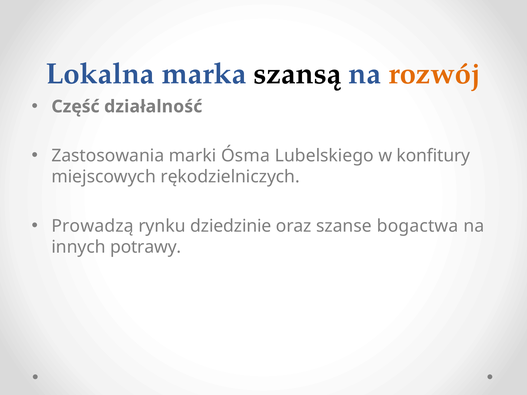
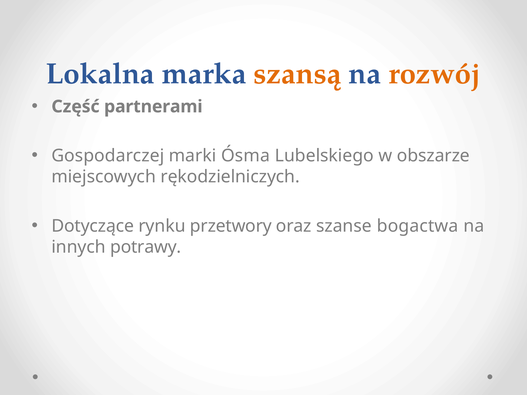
szansą colour: black -> orange (297, 74)
działalność: działalność -> partnerami (153, 107)
Zastosowania: Zastosowania -> Gospodarczej (108, 156)
konfitury: konfitury -> obszarze (433, 156)
Prowadzą: Prowadzą -> Dotyczące (93, 226)
dziedzinie: dziedzinie -> przetwory (231, 226)
